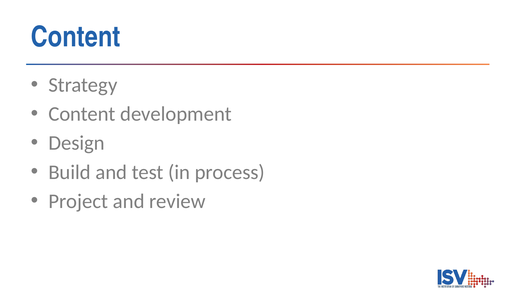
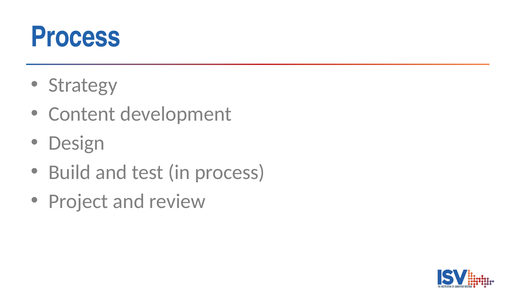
Content: Content -> Process (76, 37)
